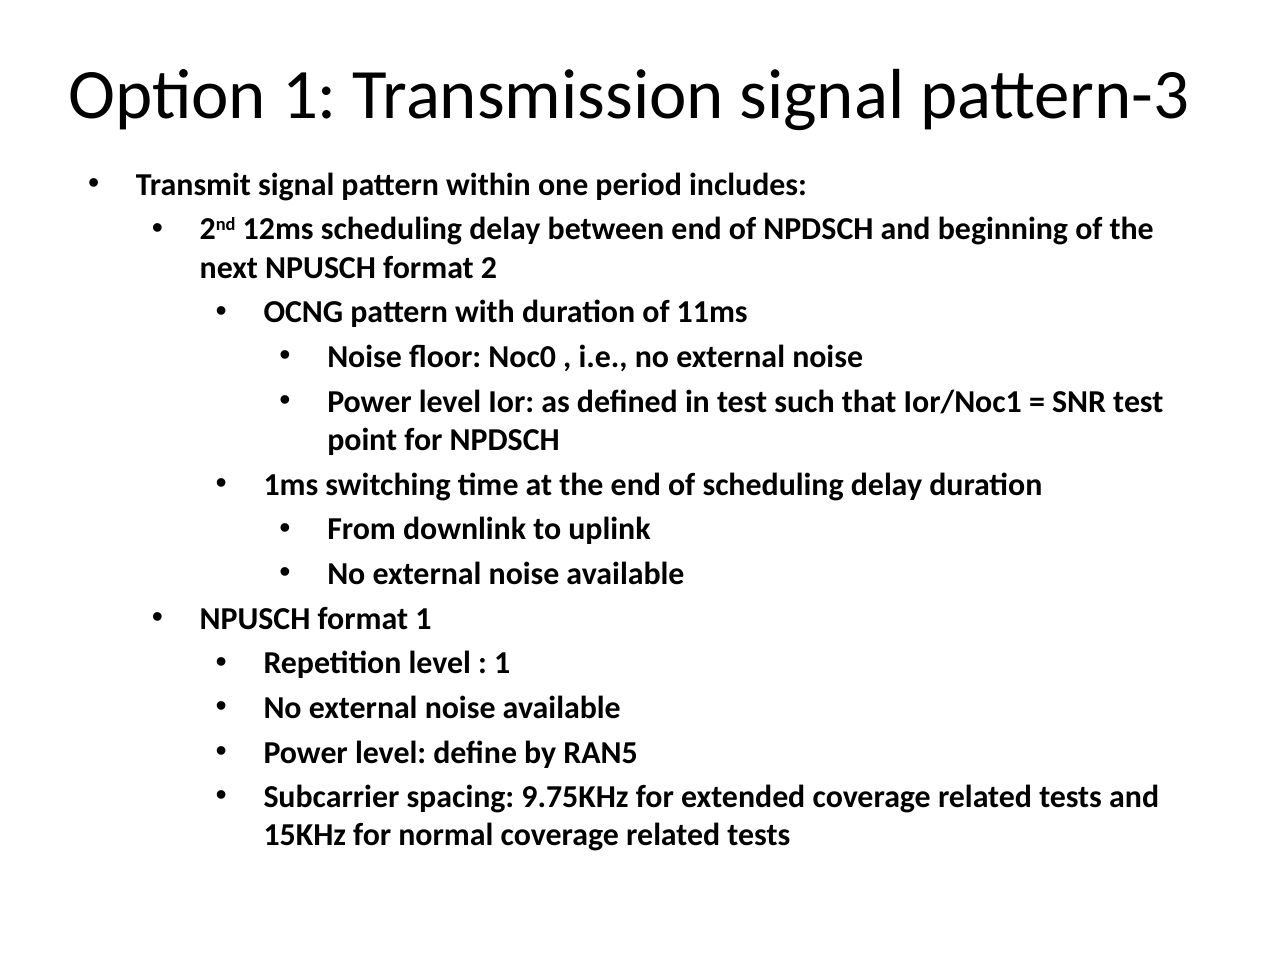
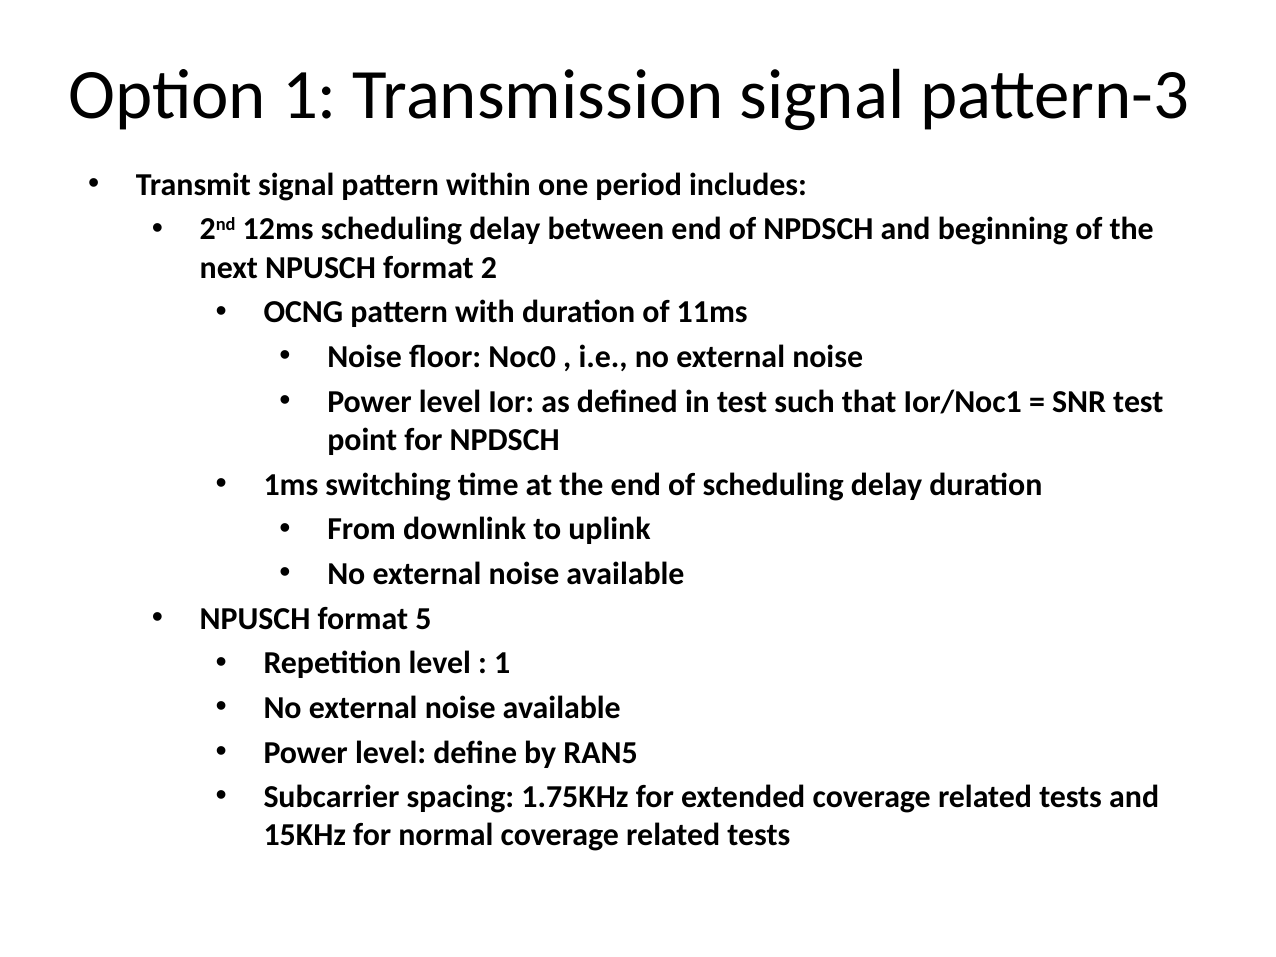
format 1: 1 -> 5 (423, 619)
9.75KHz: 9.75KHz -> 1.75KHz (575, 797)
